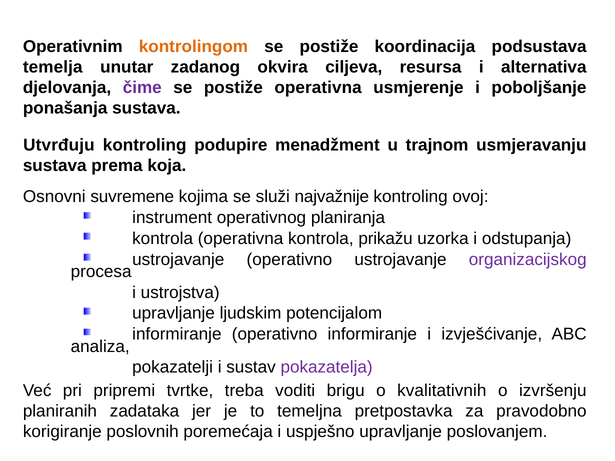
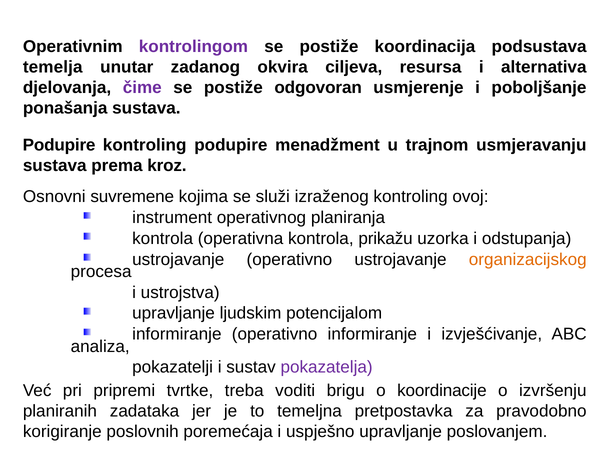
kontrolingom colour: orange -> purple (193, 46)
postiže operativna: operativna -> odgovoran (318, 88)
Utvrđuju: Utvrđuju -> Podupire (59, 145)
koja: koja -> kroz (167, 166)
najvažnije: najvažnije -> izraženog (332, 197)
organizacijskog colour: purple -> orange (528, 260)
kvalitativnih: kvalitativnih -> koordinacije (442, 391)
